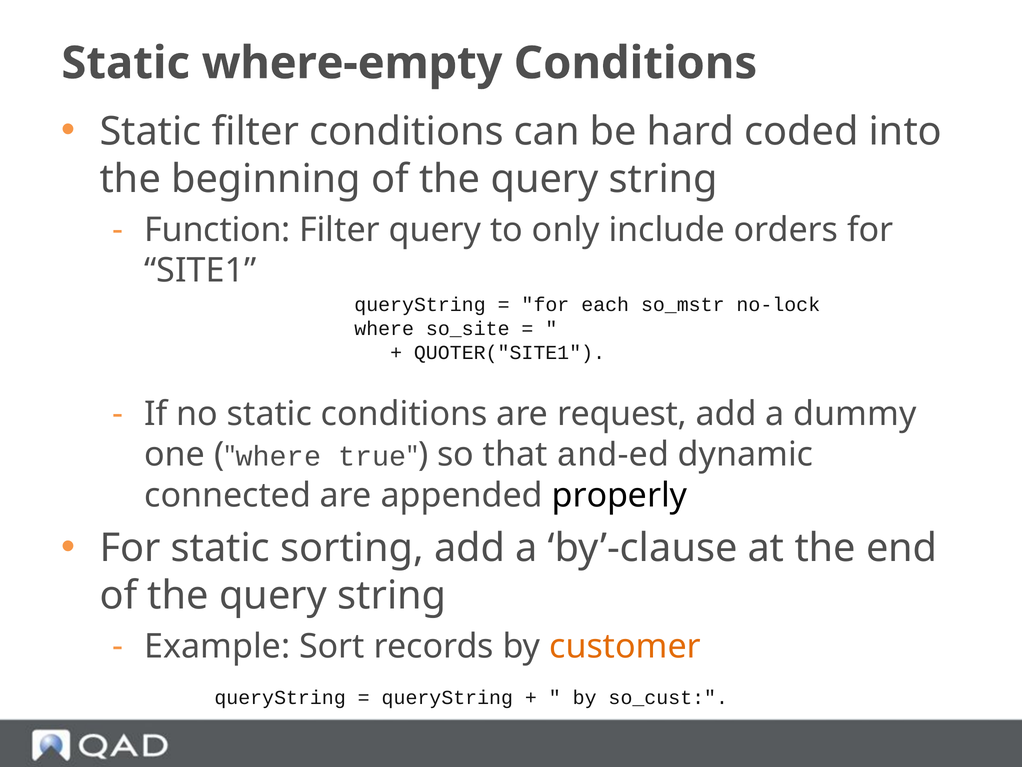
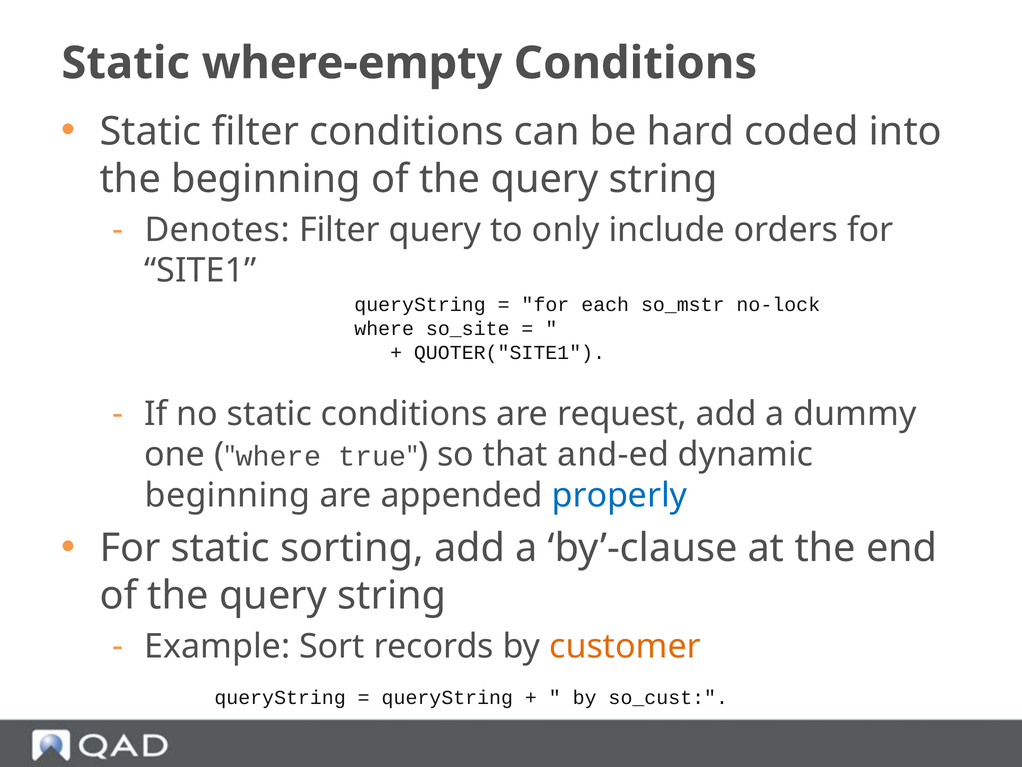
Function: Function -> Denotes (217, 230)
connected: connected -> beginning (228, 495)
properly colour: black -> blue (619, 495)
